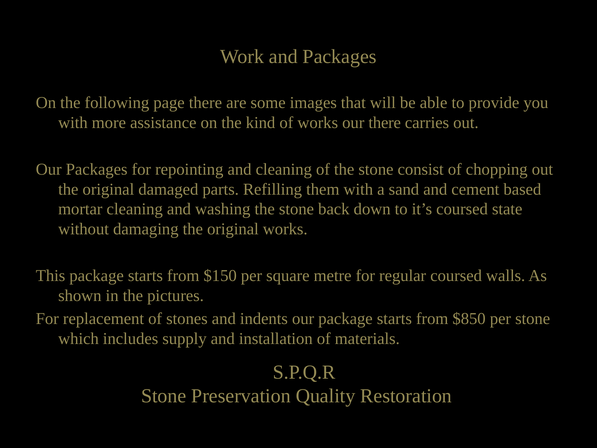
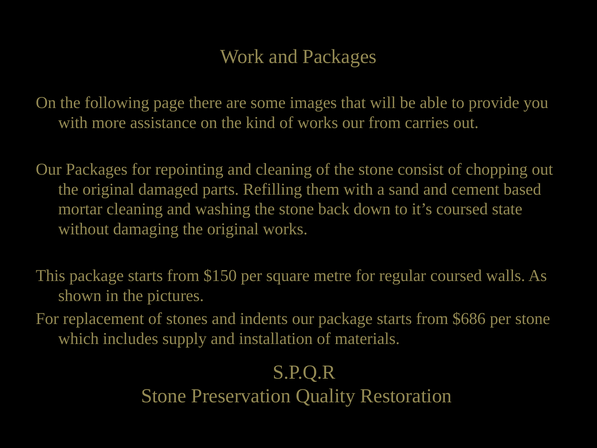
our there: there -> from (385, 123)
$850: $850 -> $686 (469, 319)
